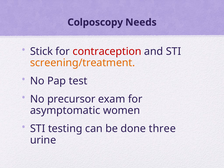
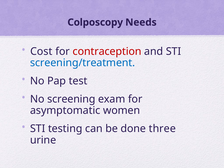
Stick: Stick -> Cost (41, 51)
screening/treatment colour: orange -> blue (83, 63)
precursor: precursor -> screening (71, 99)
